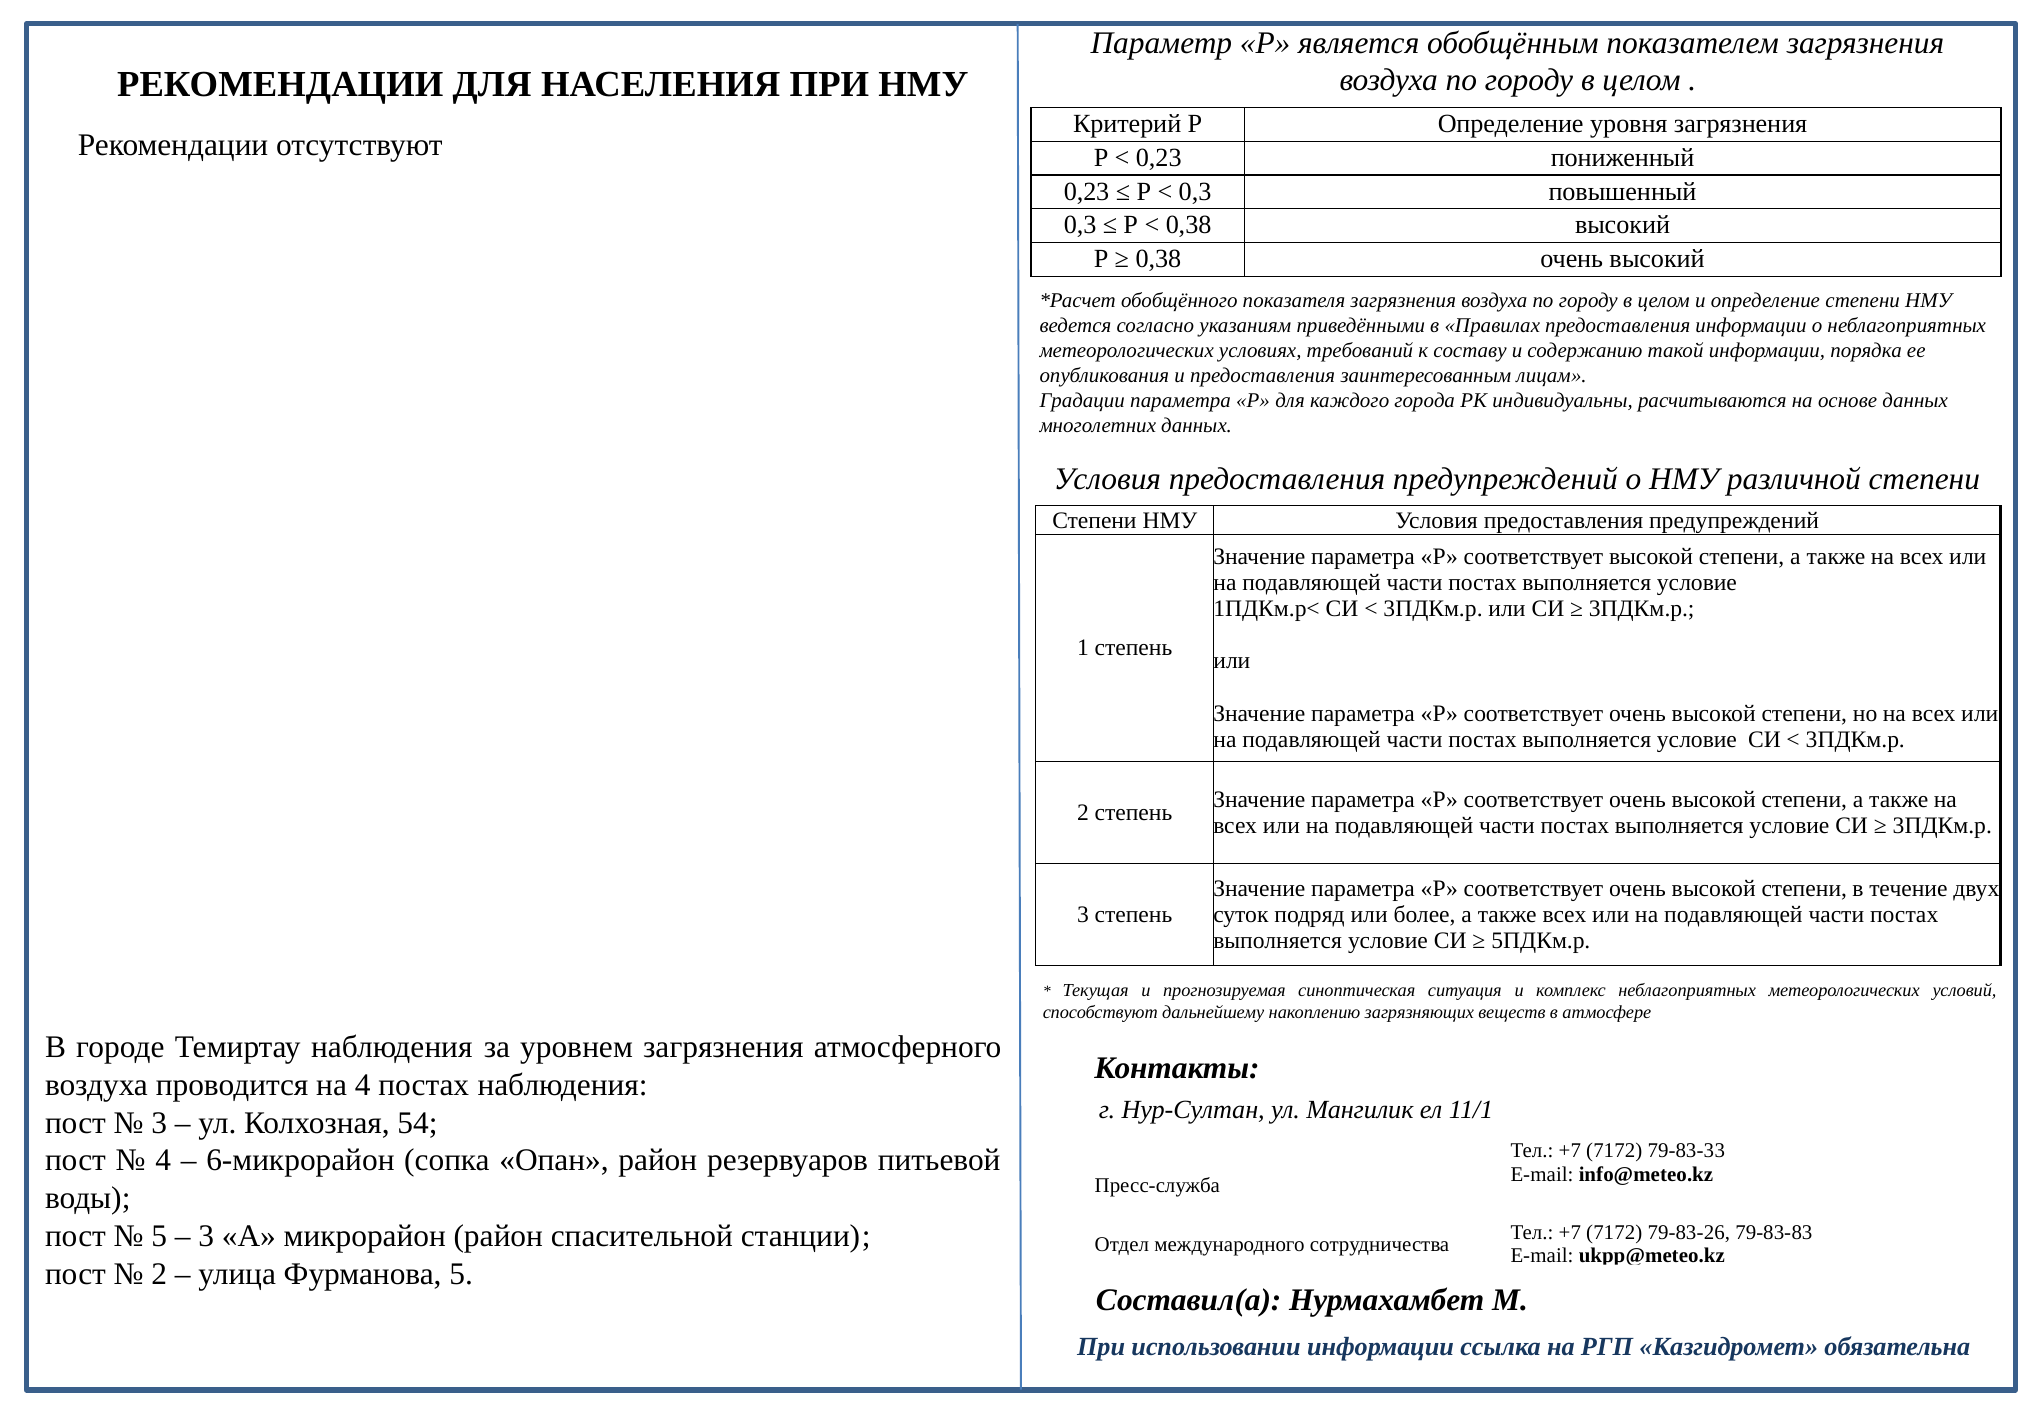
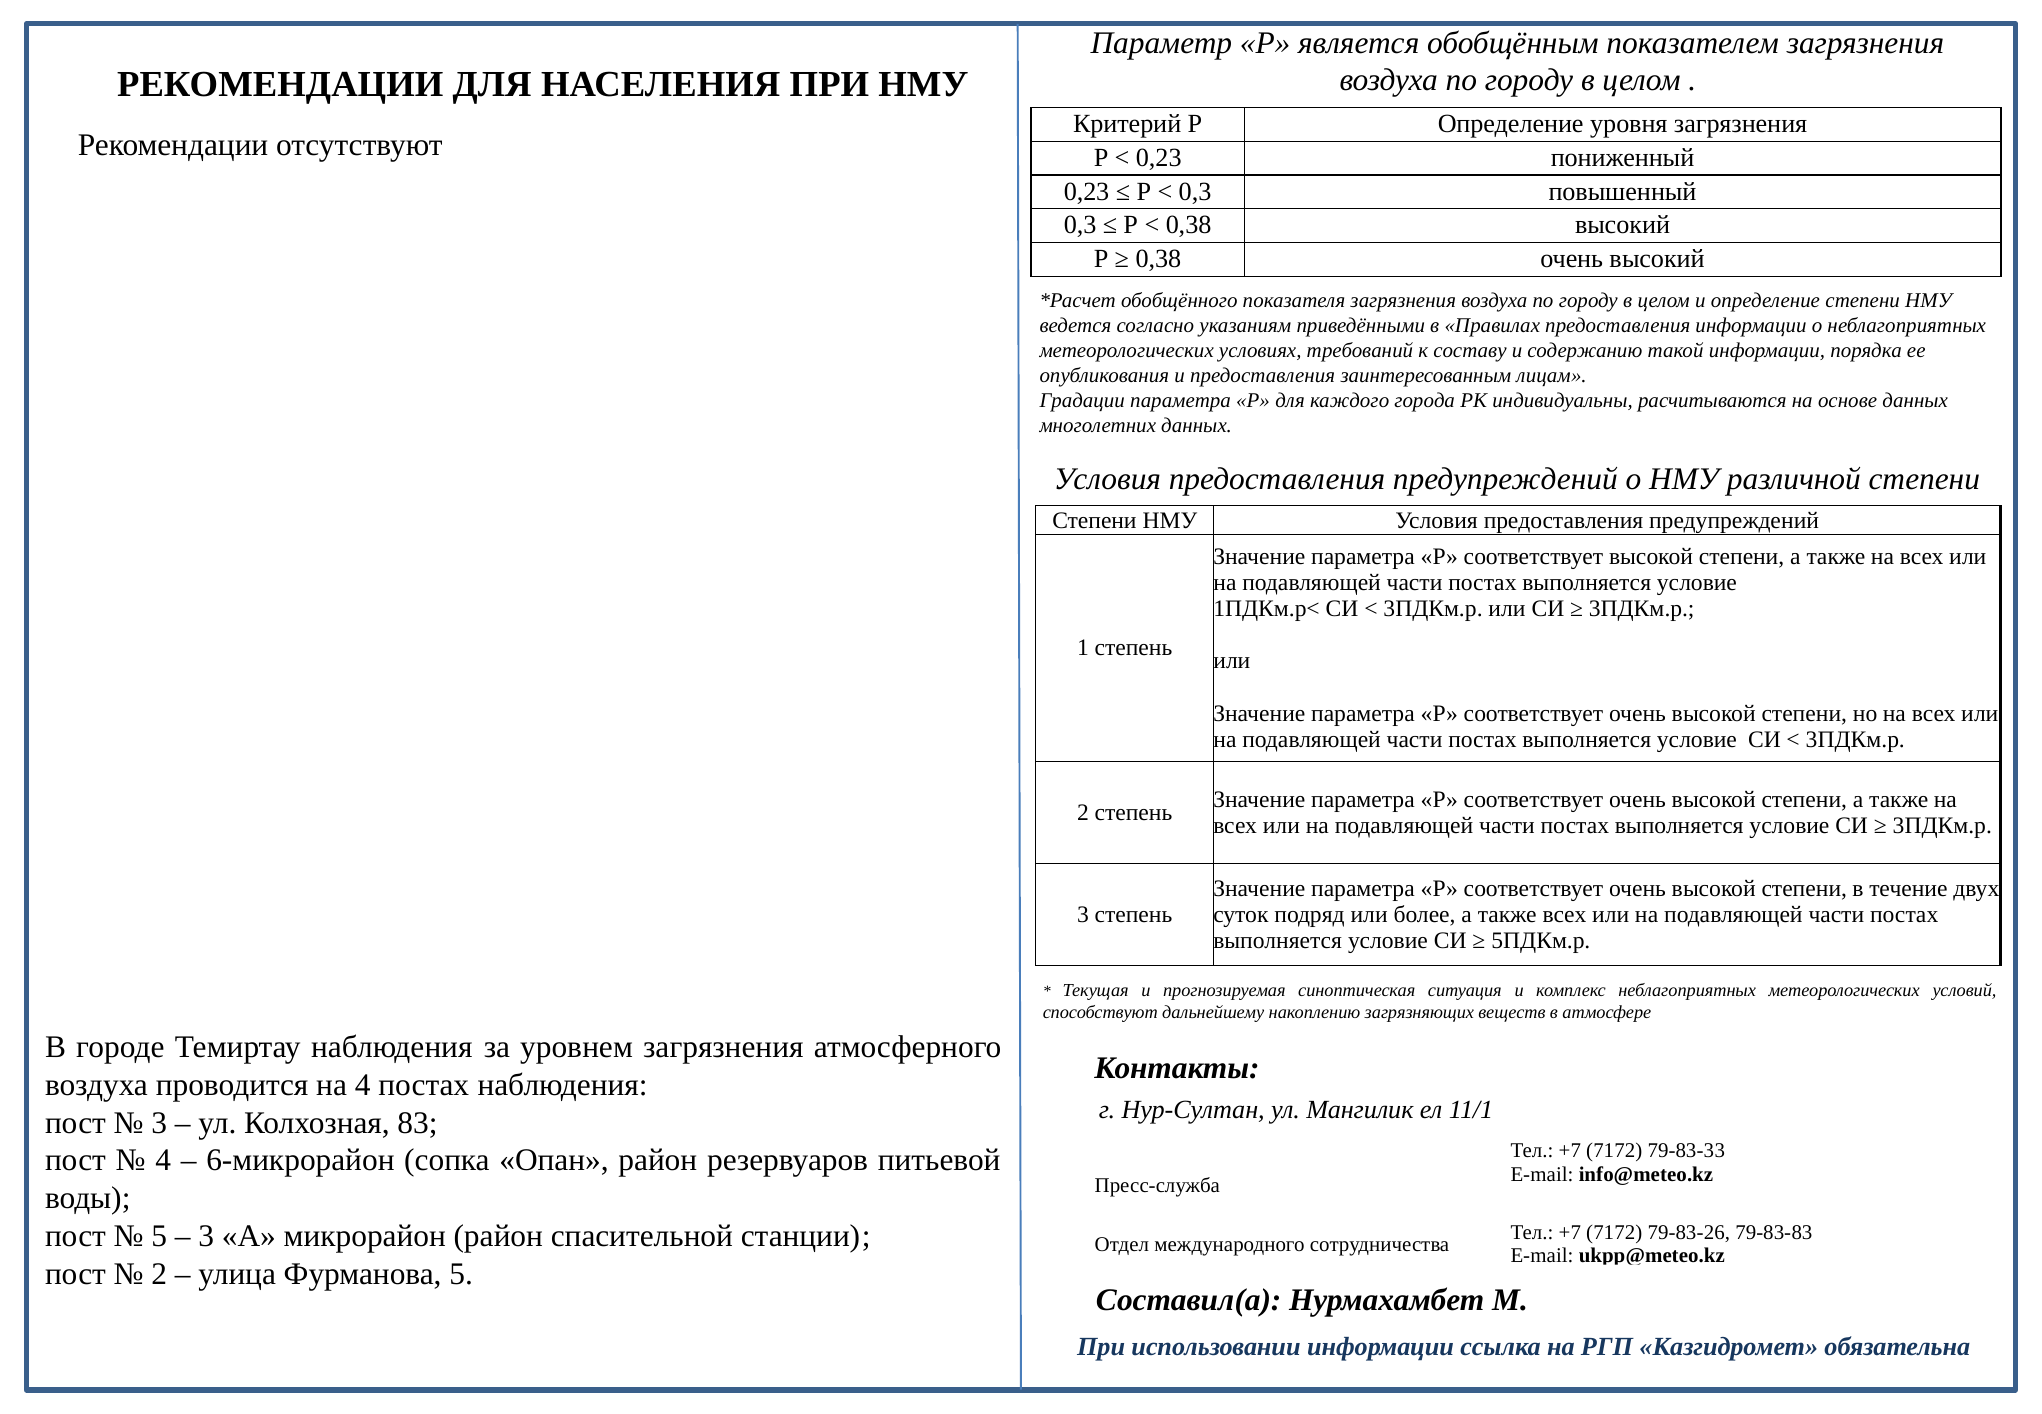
54: 54 -> 83 (418, 1123)
